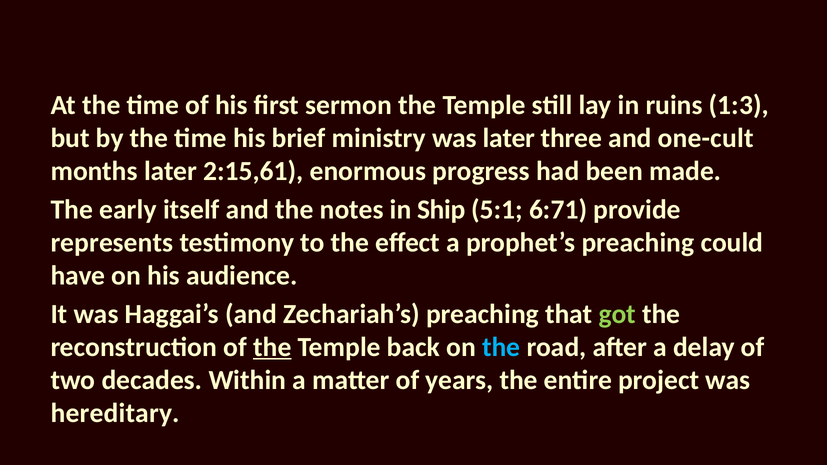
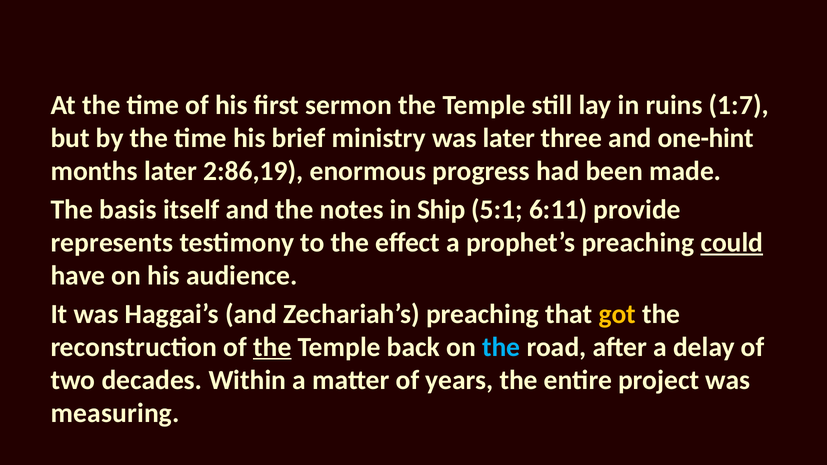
1:3: 1:3 -> 1:7 (739, 105)
one-cult: one-cult -> one-hint (706, 138)
2:15,61: 2:15,61 -> 2:86,19 (253, 171)
early: early -> basis (128, 210)
6:71: 6:71 -> 6:11 (558, 210)
could underline: none -> present (732, 243)
got colour: light green -> yellow (617, 314)
hereditary: hereditary -> measuring (115, 413)
